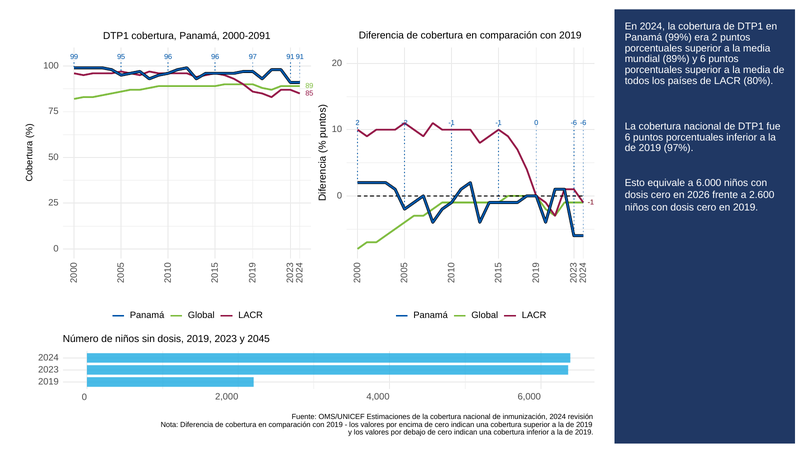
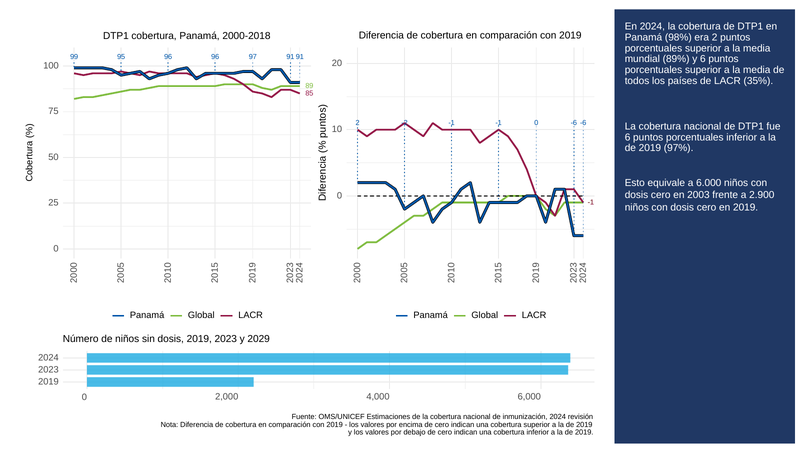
2000-2091: 2000-2091 -> 2000-2018 (246, 36)
99%: 99% -> 98% (678, 37)
80%: 80% -> 35% (758, 81)
2026: 2026 -> 2003 (698, 195)
2.600: 2.600 -> 2.900 (762, 195)
2045: 2045 -> 2029 (259, 339)
